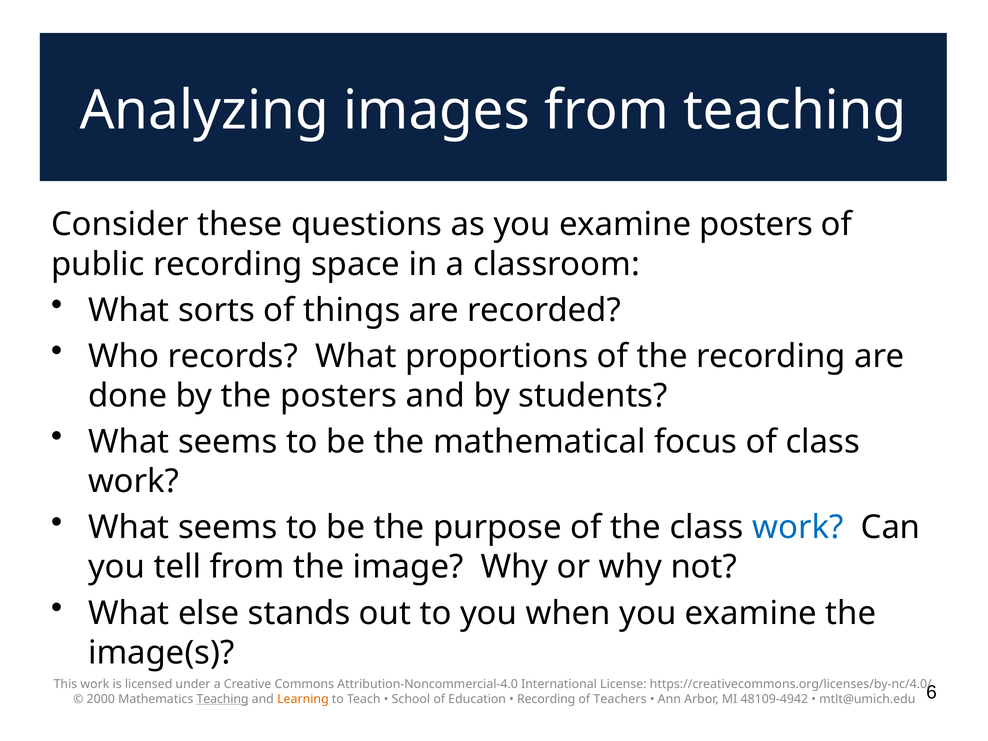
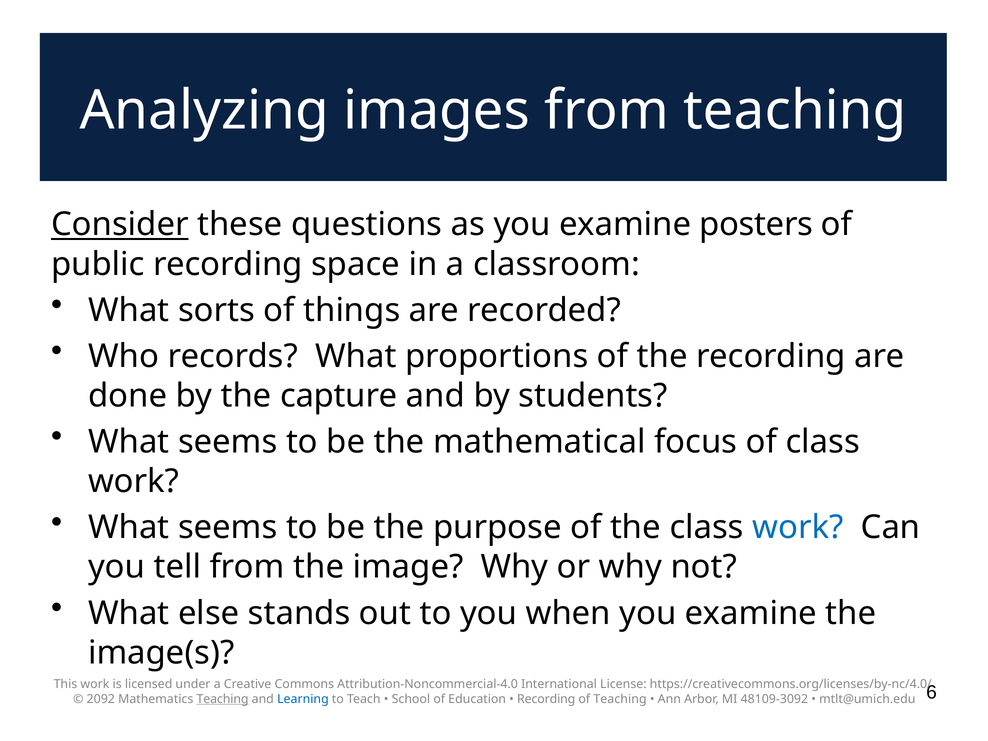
Consider underline: none -> present (120, 225)
the posters: posters -> capture (339, 396)
2000: 2000 -> 2092 (101, 699)
Learning colour: orange -> blue (303, 699)
of Teachers: Teachers -> Teaching (620, 699)
48109-4942: 48109-4942 -> 48109-3092 (774, 699)
